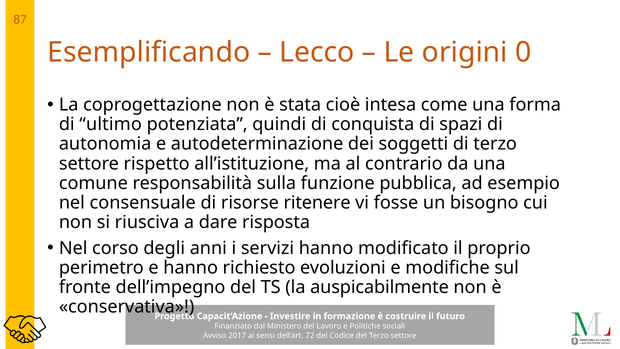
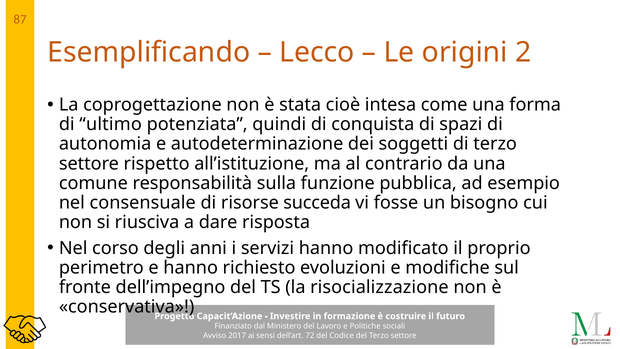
0: 0 -> 2 (523, 52)
ritenere: ritenere -> succeda (317, 202)
auspicabilmente: auspicabilmente -> risocializzazione (379, 287)
